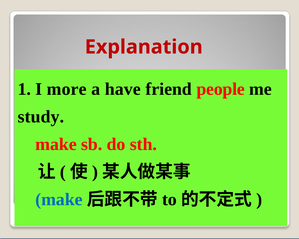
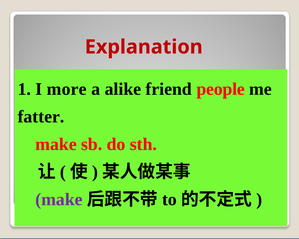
have: have -> alike (123, 89)
study: study -> fatter (41, 117)
make colour: blue -> purple (59, 200)
